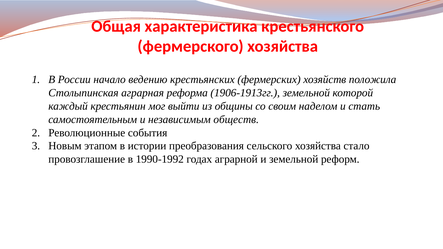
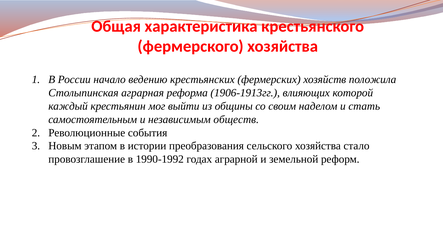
1906-1913гг земельной: земельной -> влияющих (306, 93)
